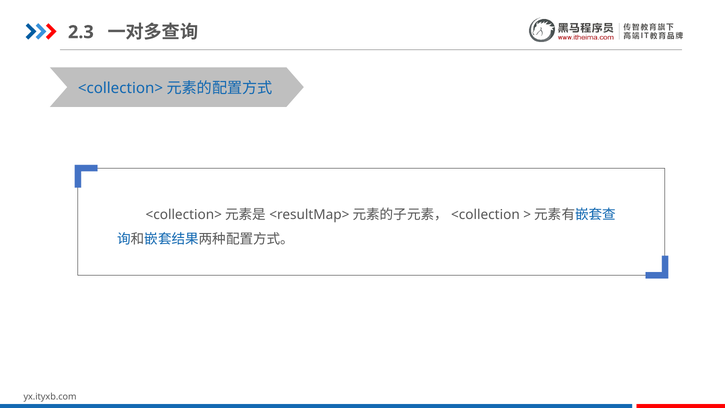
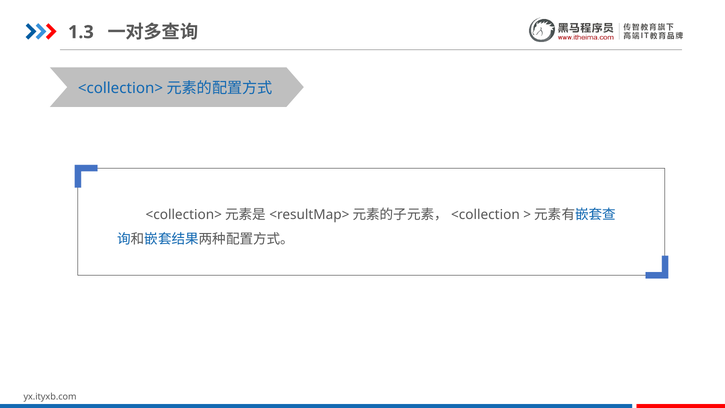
2.3: 2.3 -> 1.3 (81, 32)
